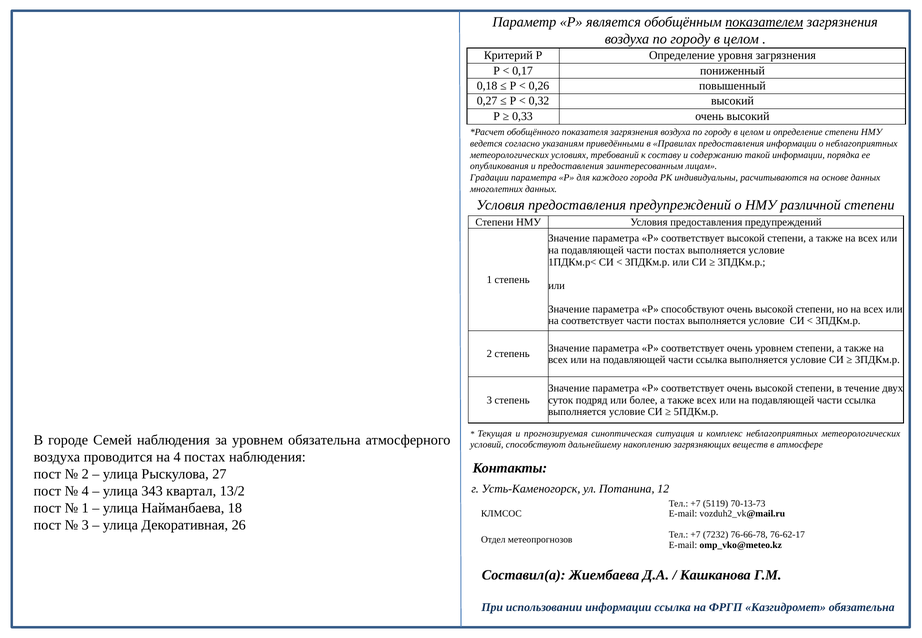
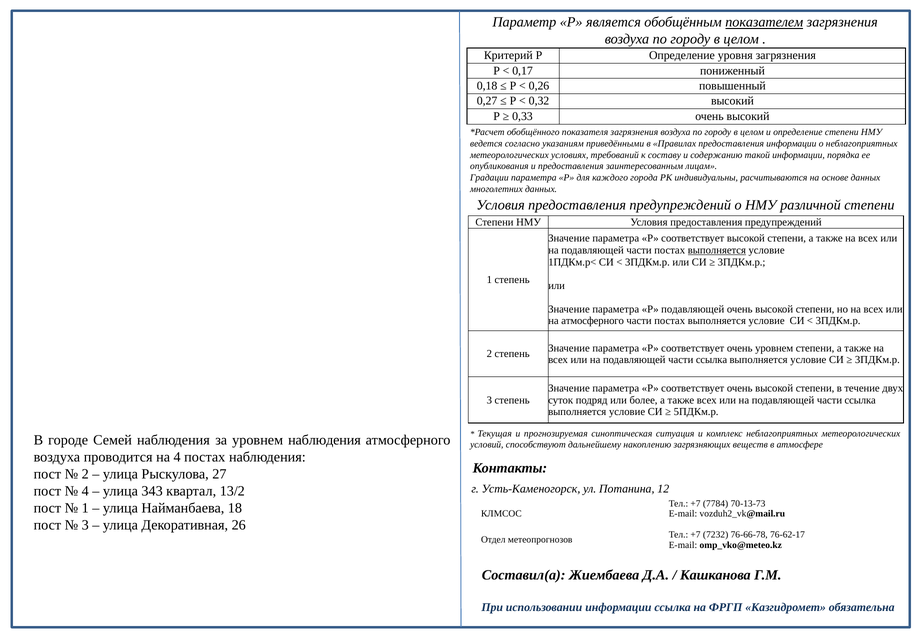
выполняется underline: none -> present (717, 250)
Р способствуют: способствуют -> подавляющей (693, 309)
на соответствует: соответствует -> атмосферного (593, 321)
уровнем обязательна: обязательна -> наблюдения (324, 440)
5119: 5119 -> 7784 (716, 504)
